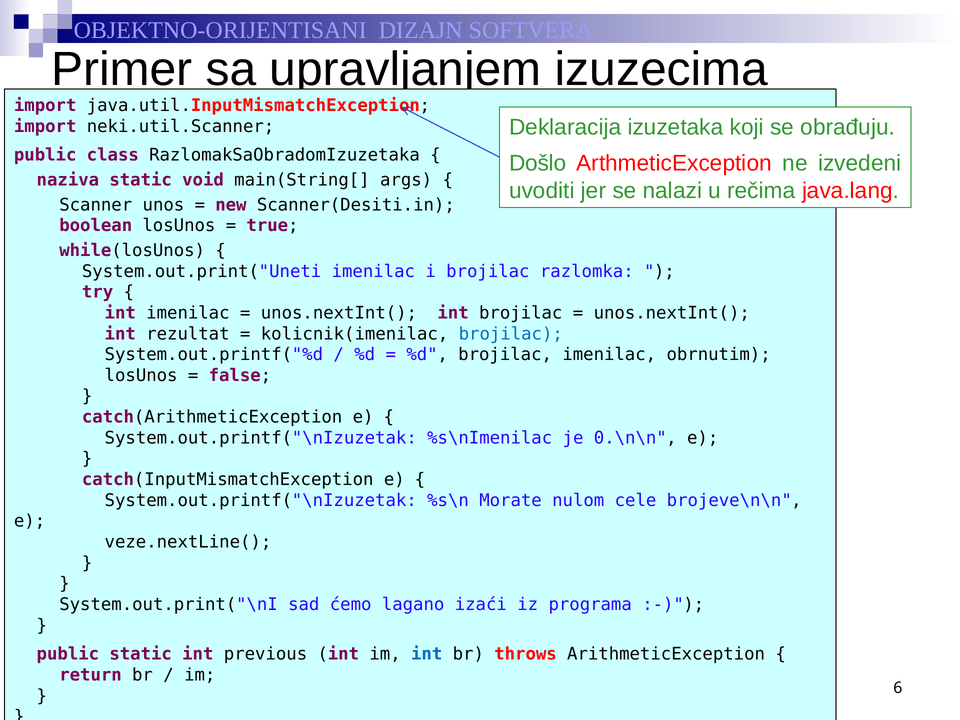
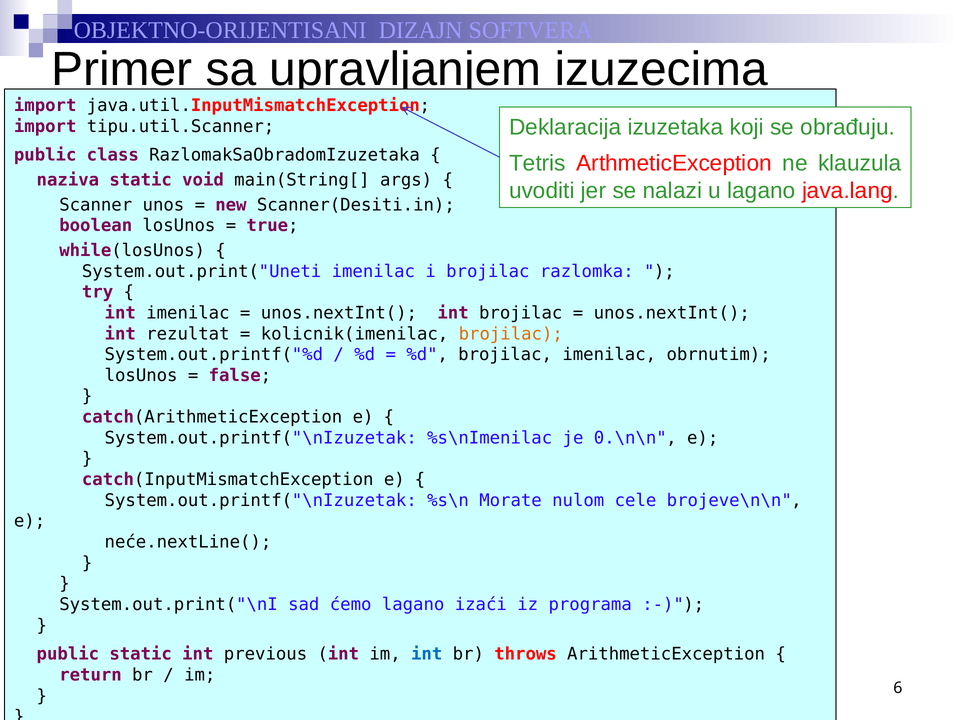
neki.util.Scanner: neki.util.Scanner -> tipu.util.Scanner (181, 126)
Došlo: Došlo -> Tetris (537, 163)
izvedeni: izvedeni -> klauzula (860, 163)
u rečima: rečima -> lagano (761, 191)
brojilac colour: blue -> orange (511, 334)
veze.nextLine(: veze.nextLine( -> neće.nextLine( (188, 542)
